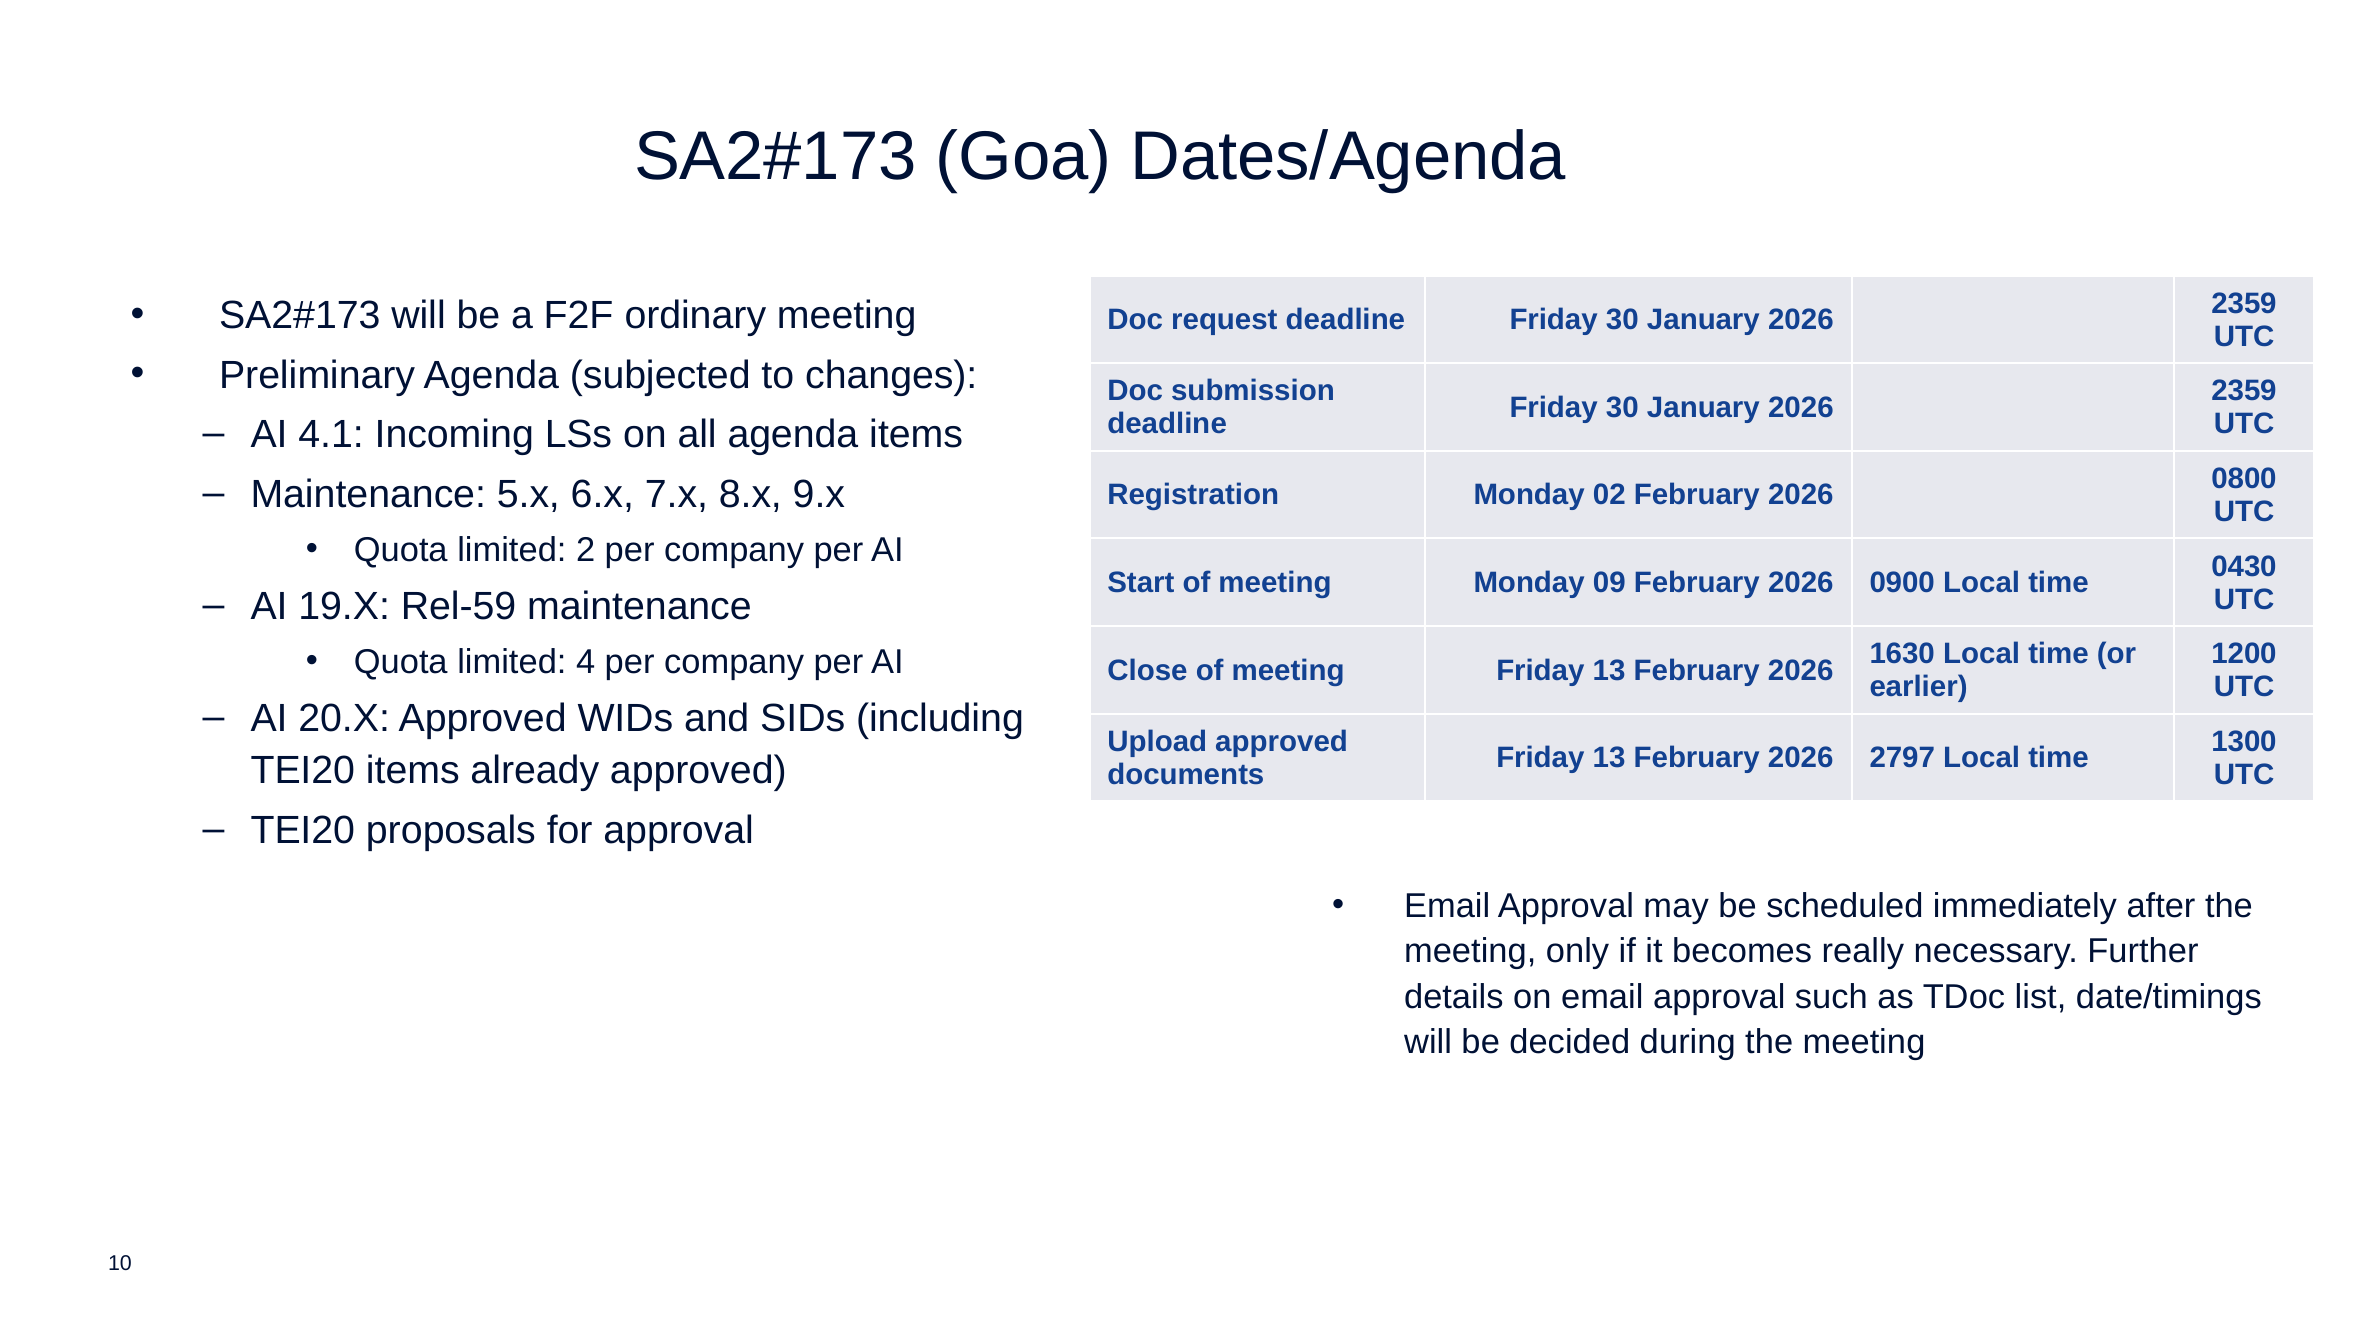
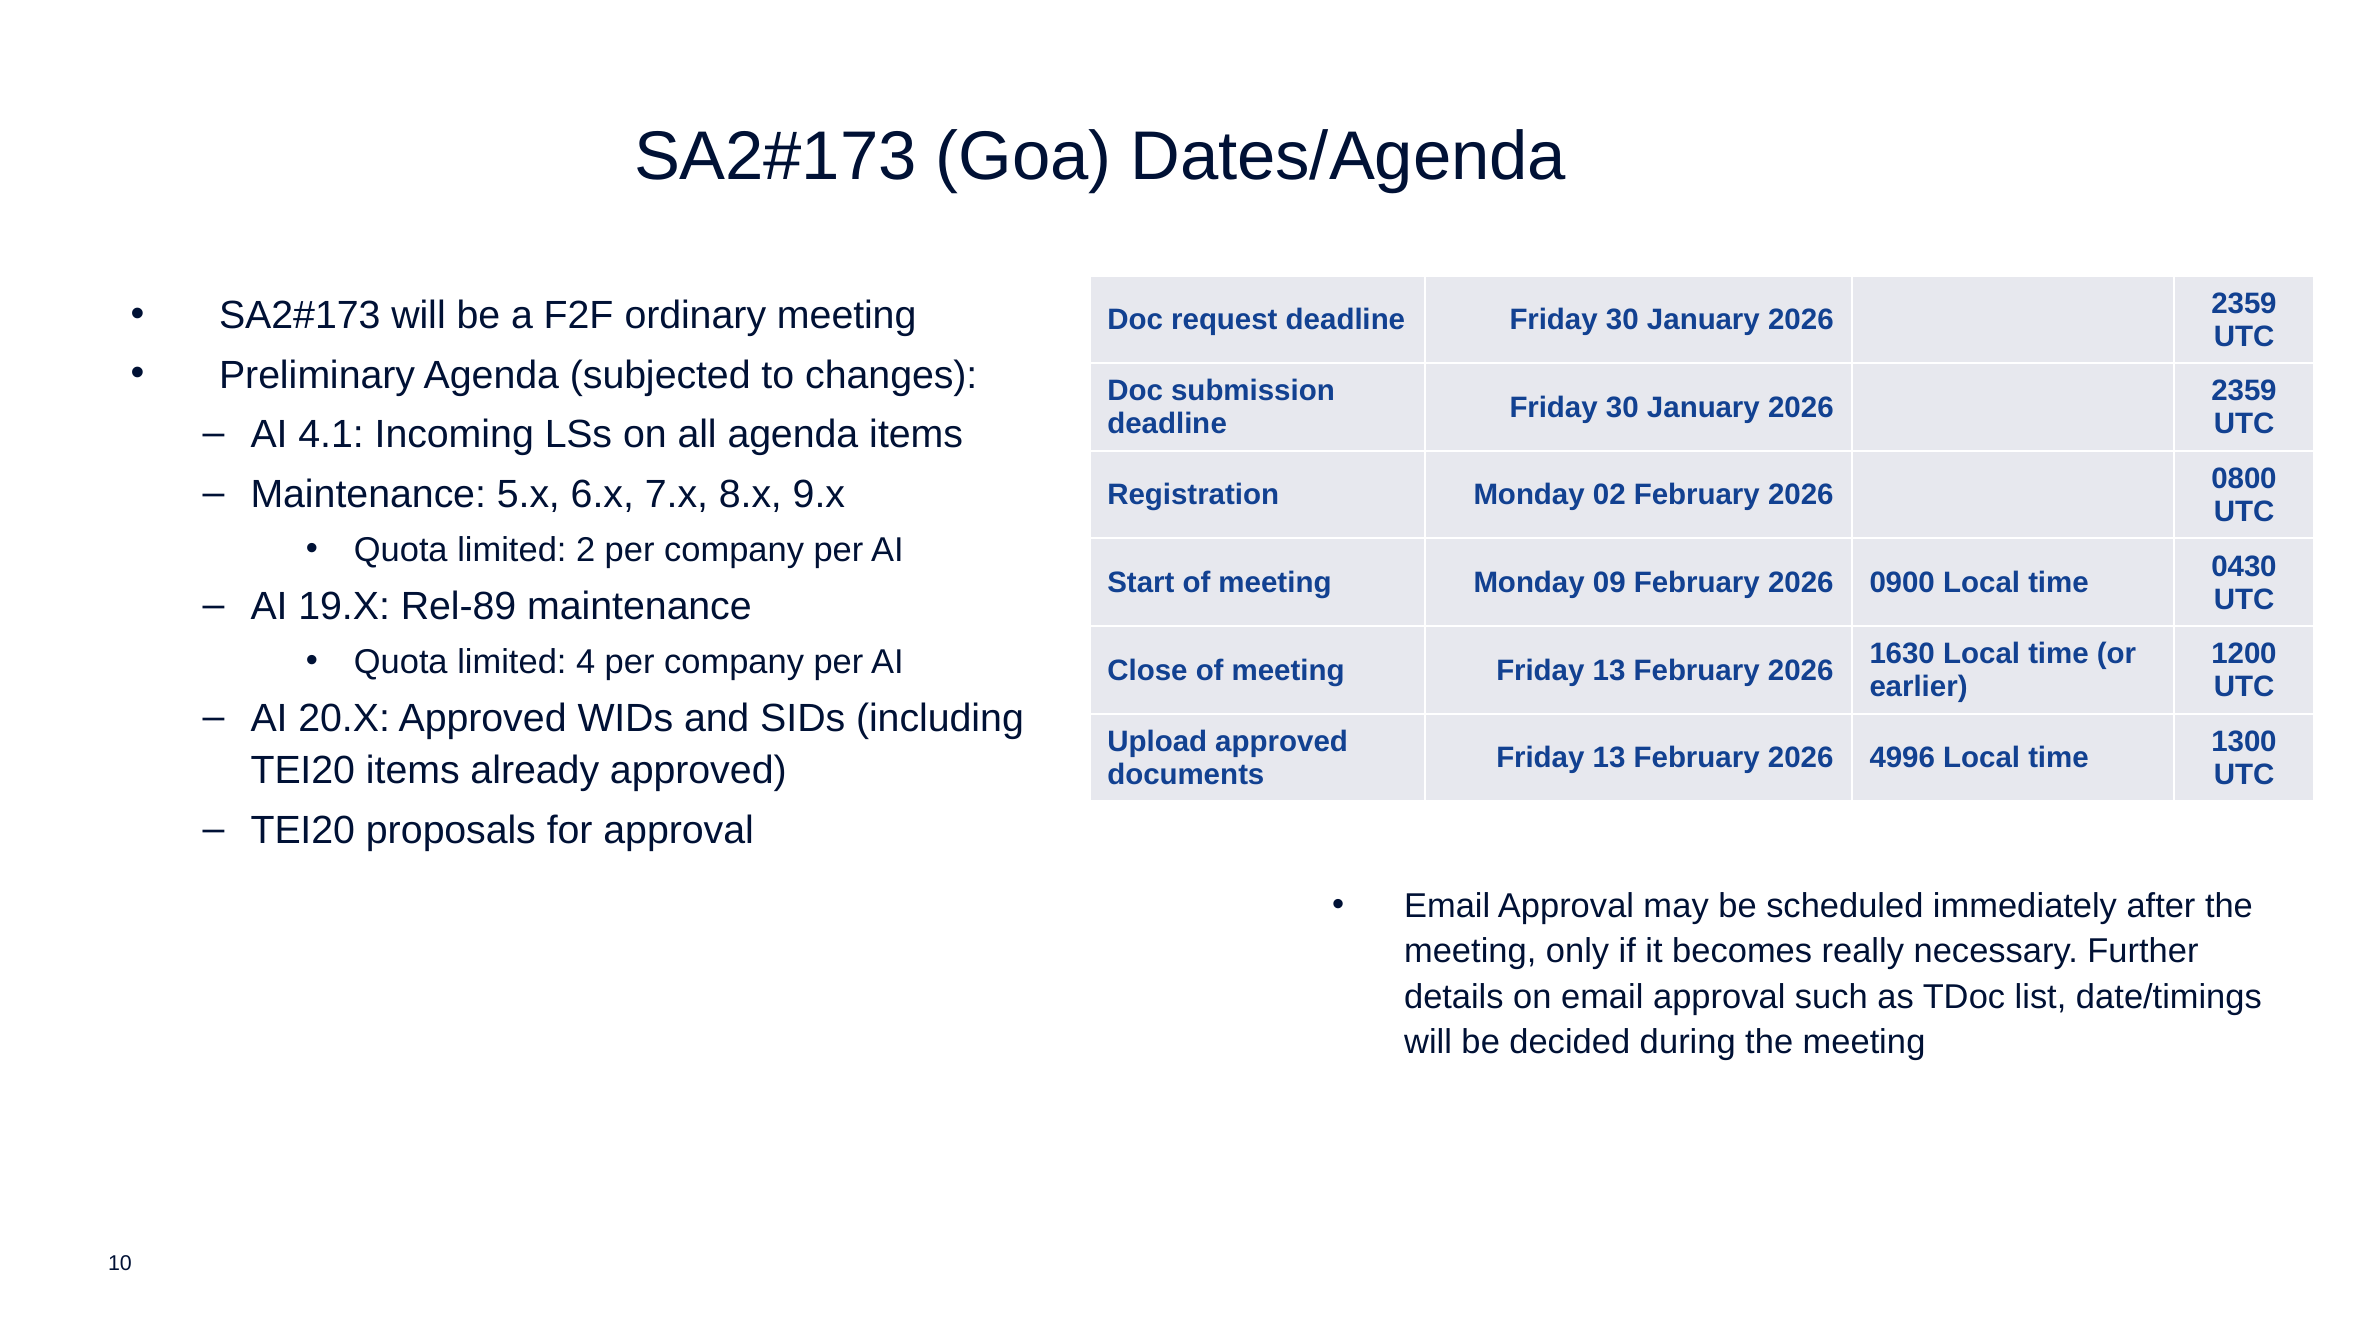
Rel-59: Rel-59 -> Rel-89 (459, 607)
2797: 2797 -> 4996 (1902, 758)
